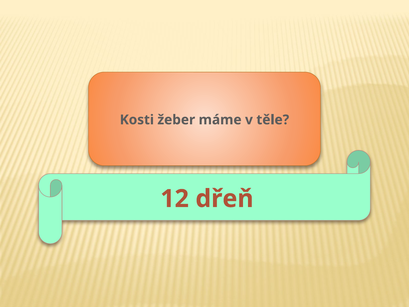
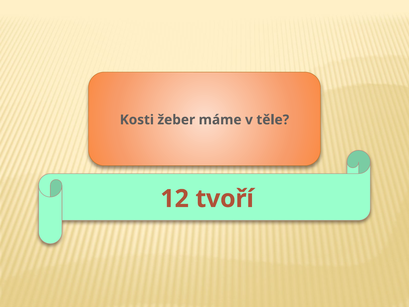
dřeň: dřeň -> tvoří (225, 199)
